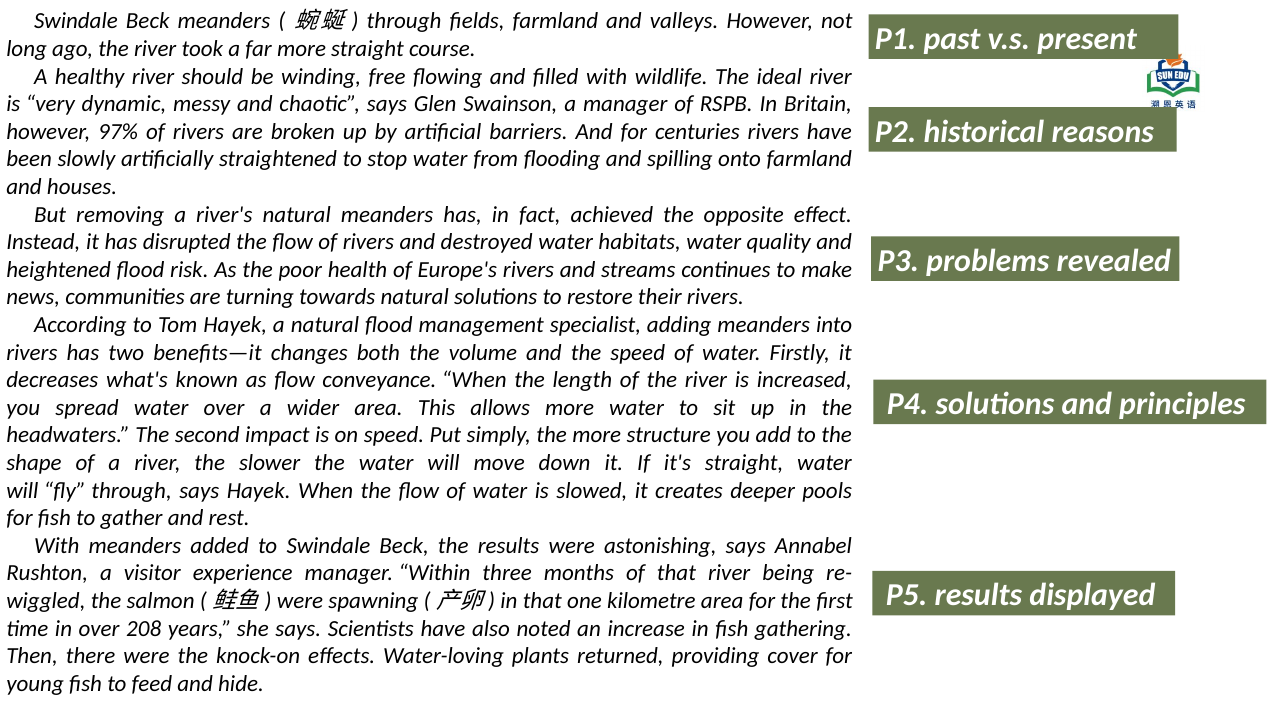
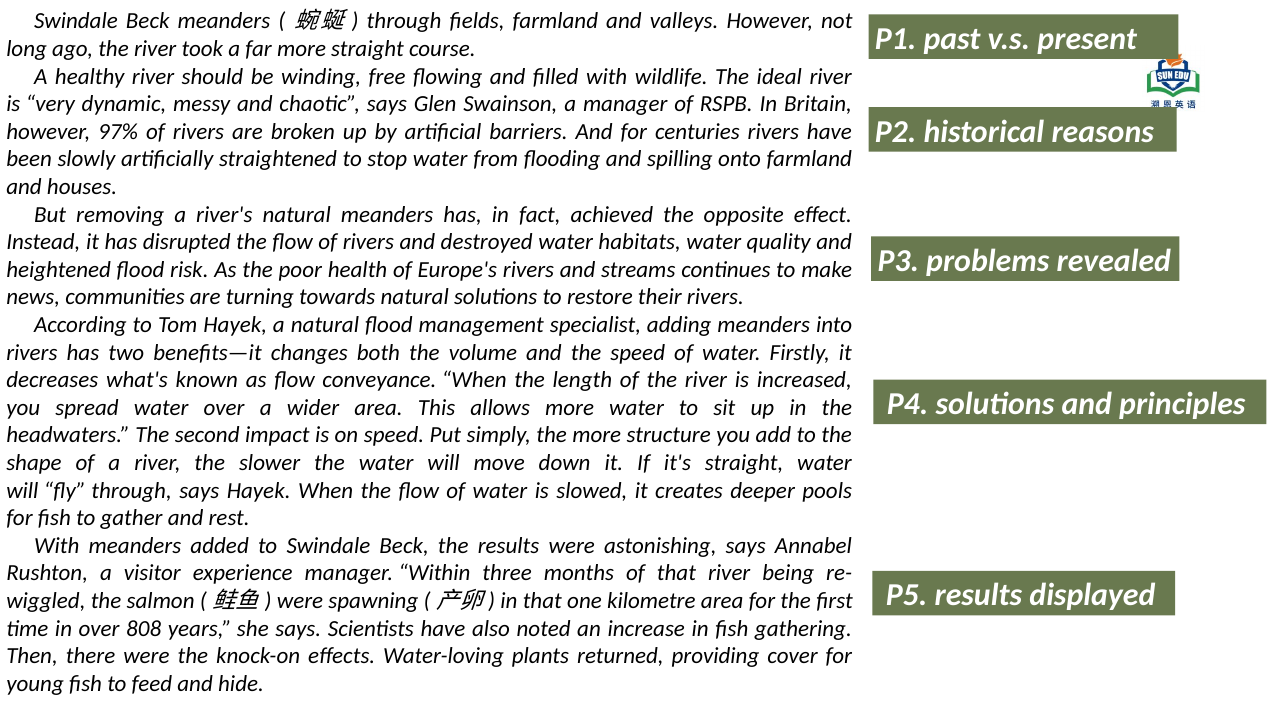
208: 208 -> 808 (144, 629)
